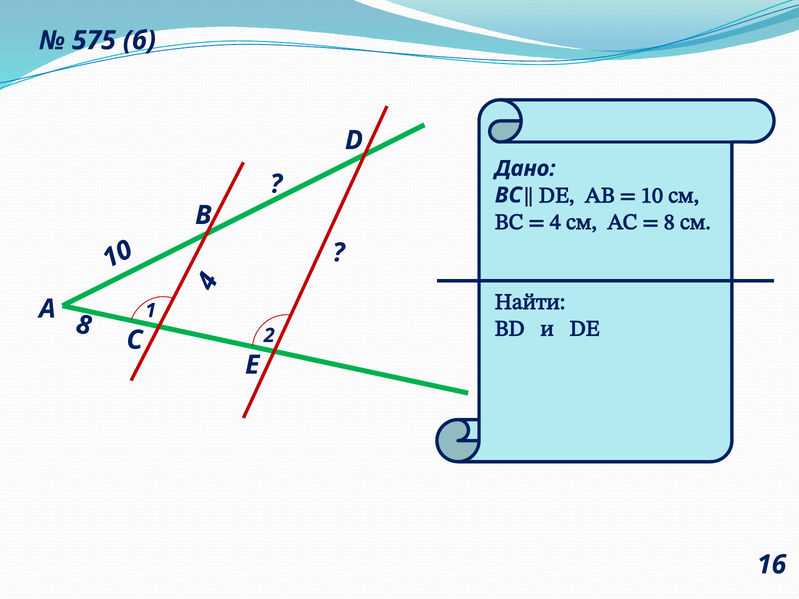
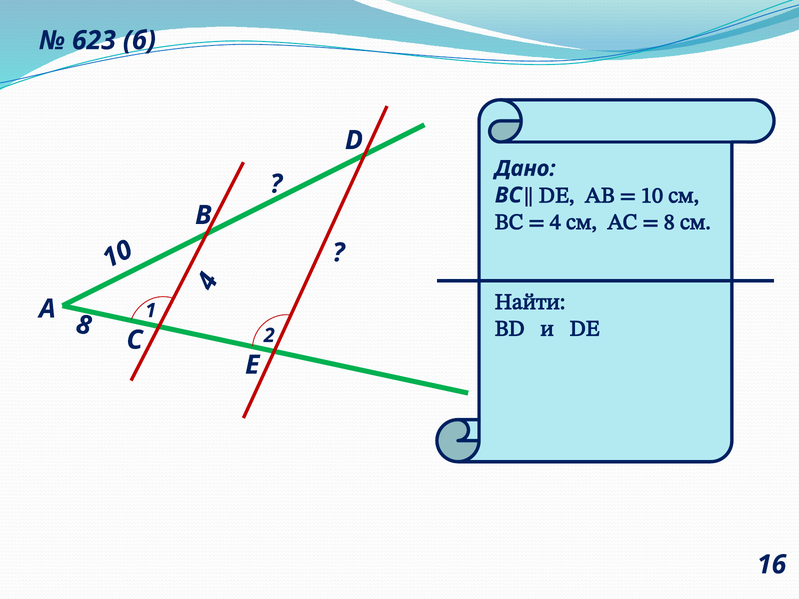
575: 575 -> 623 (94, 40)
